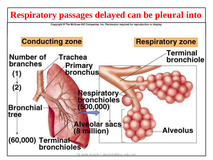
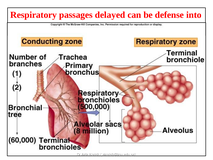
pleural: pleural -> defense (169, 15)
